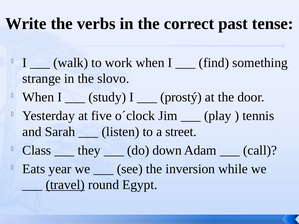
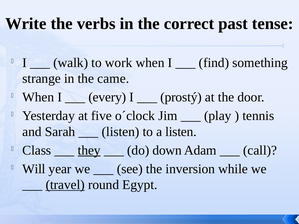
slovo: slovo -> came (113, 79)
study: study -> every (107, 97)
a street: street -> listen (181, 132)
they underline: none -> present (89, 150)
Eats: Eats -> Will (34, 169)
